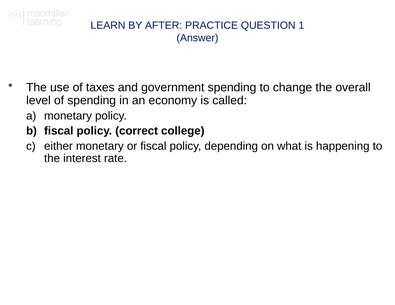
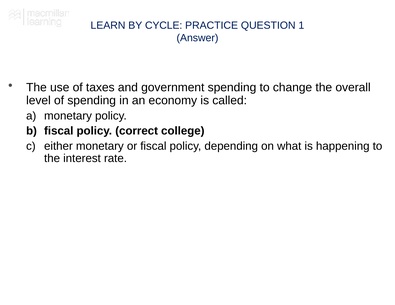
AFTER: AFTER -> CYCLE (164, 25)
